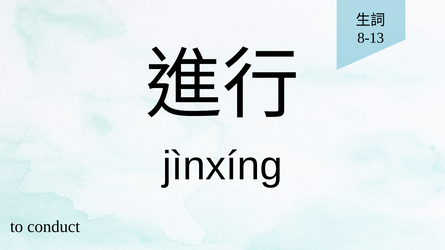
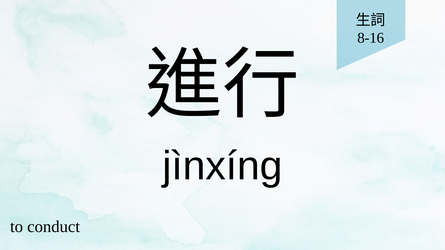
8-13: 8-13 -> 8-16 (371, 38)
